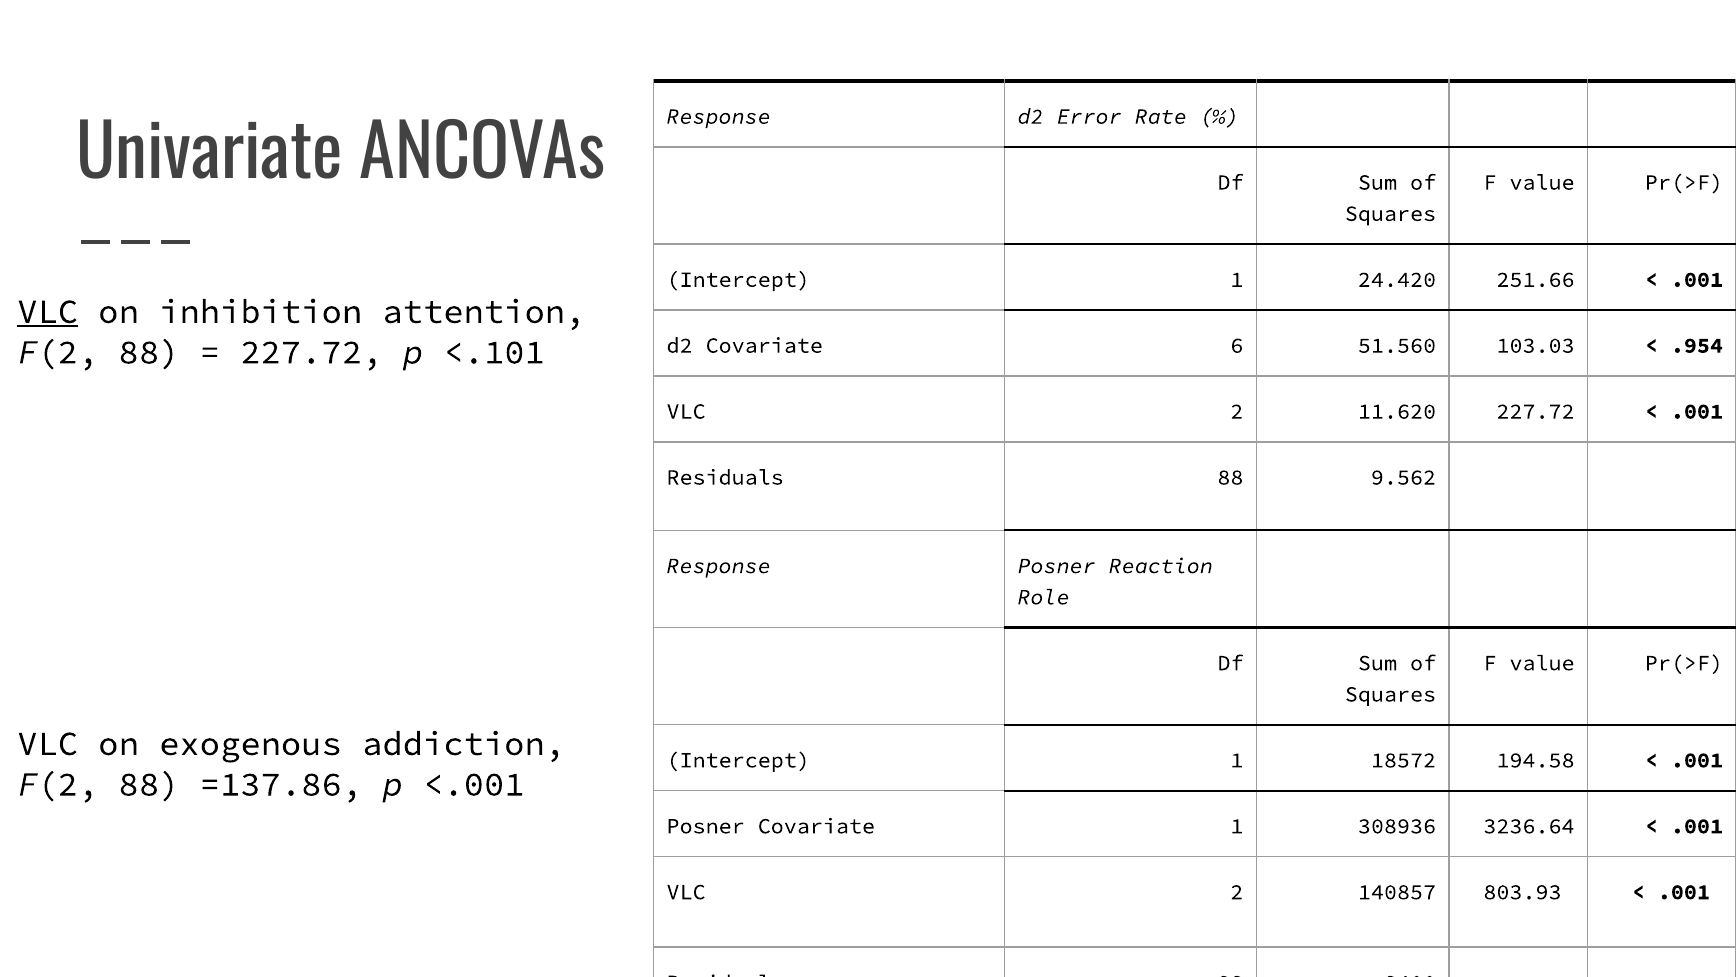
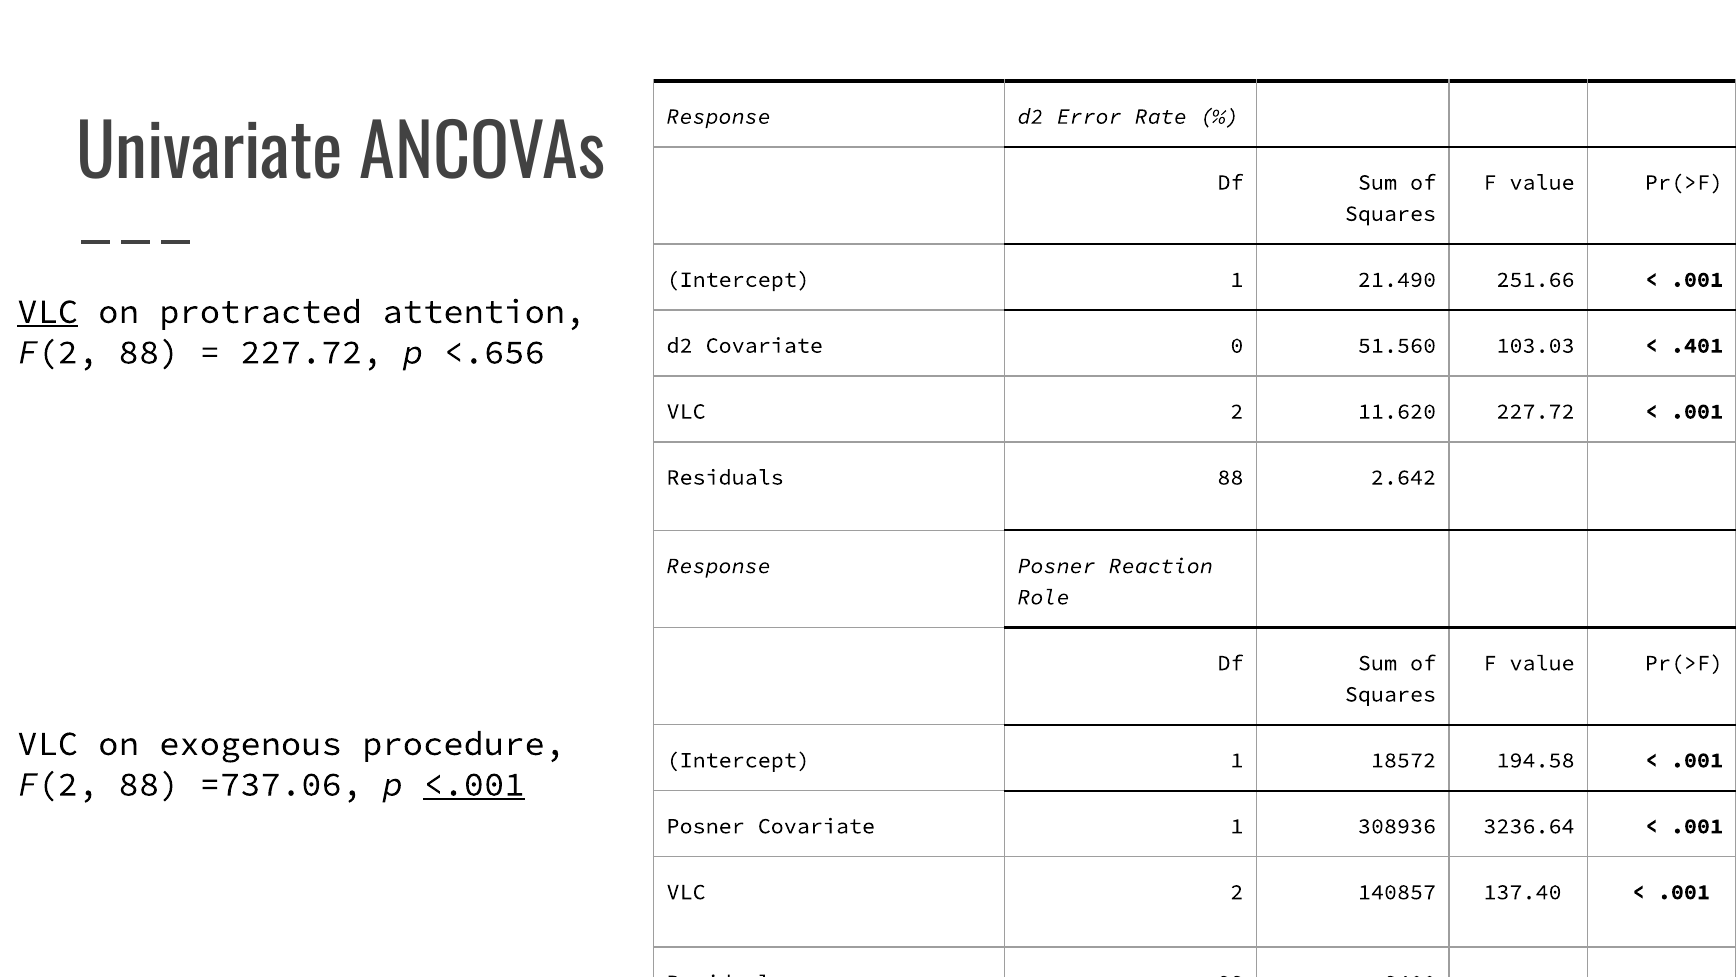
24.420: 24.420 -> 21.490 (1397, 279)
inhibition: inhibition -> protracted (261, 312)
6: 6 -> 0 (1237, 345)
.954: .954 -> .401 (1697, 345)
<.101: <.101 -> <.656 (494, 352)
9.562: 9.562 -> 2.642 (1403, 477)
addiction: addiction -> procedure (464, 743)
=137.86: =137.86 -> =737.06 (281, 784)
<.001 underline: none -> present (474, 784)
803.93: 803.93 -> 137.40 (1523, 892)
